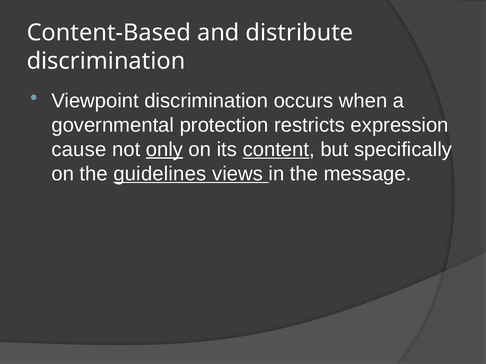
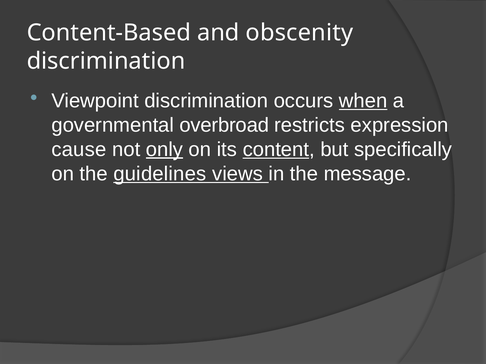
distribute: distribute -> obscenity (299, 33)
when underline: none -> present (363, 101)
protection: protection -> overbroad (224, 125)
